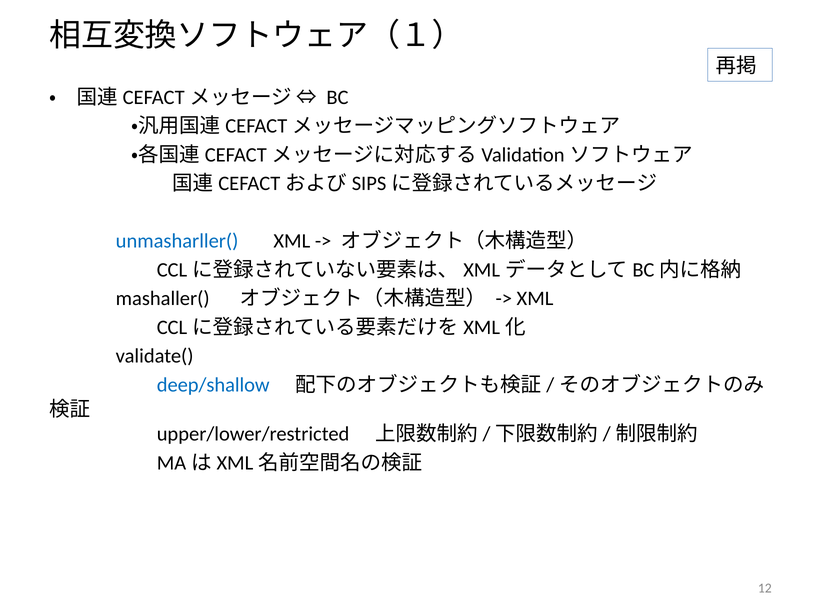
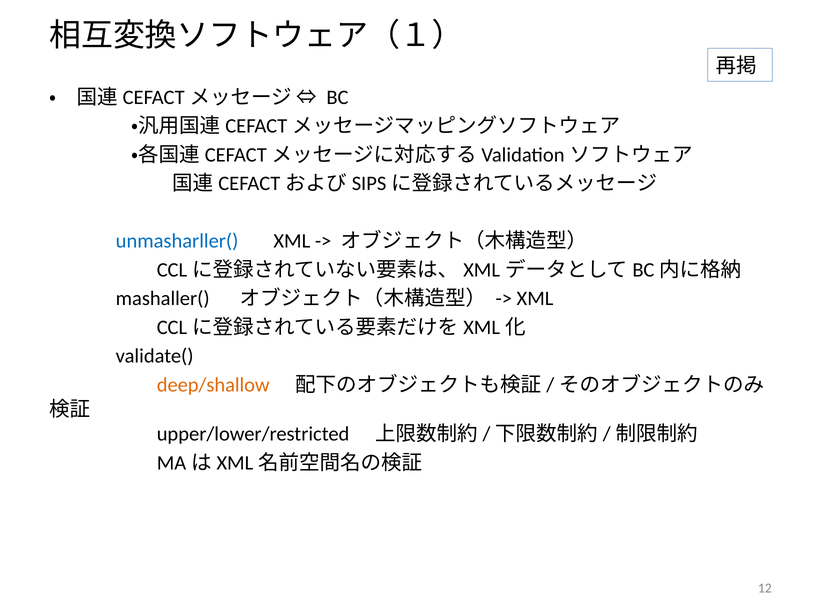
deep/shallow colour: blue -> orange (213, 385)
